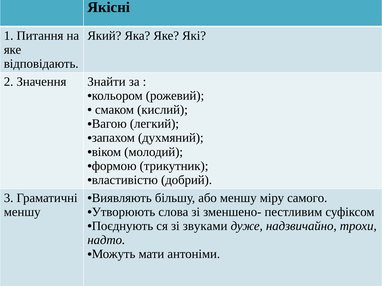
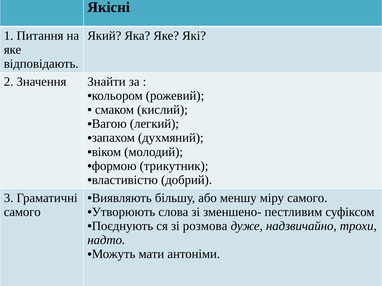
меншу: меншу -> самого (22, 212)
звуками: звуками -> розмова (205, 226)
